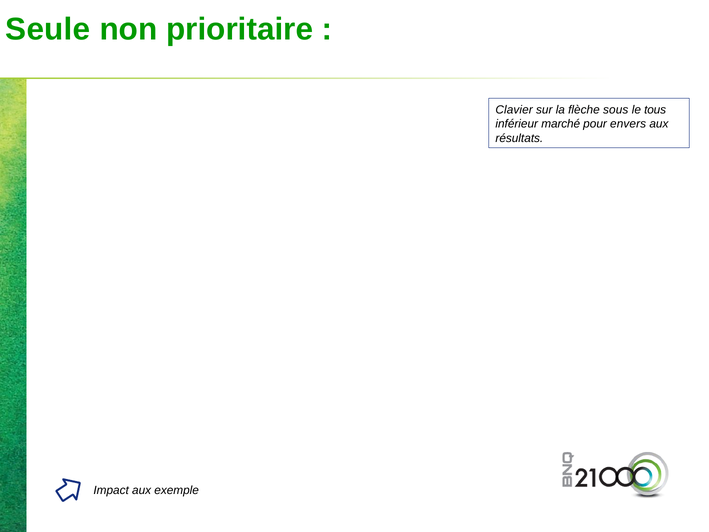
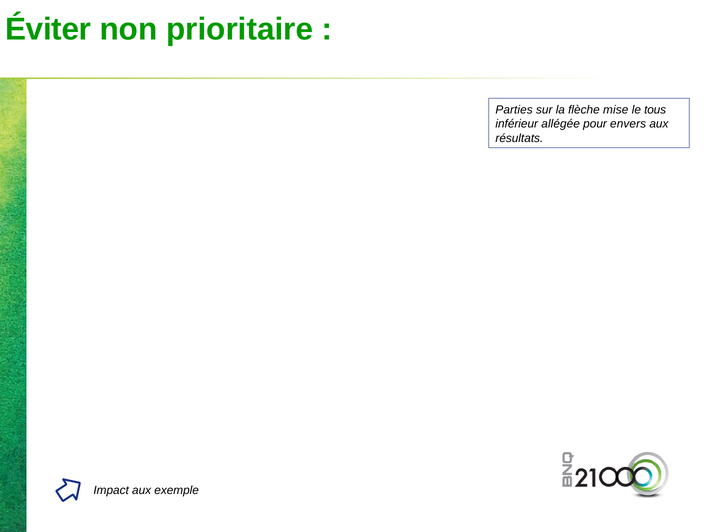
Seule: Seule -> Éviter (48, 29)
Clavier: Clavier -> Parties (514, 110)
sous: sous -> mise (616, 110)
marché: marché -> allégée (561, 124)
